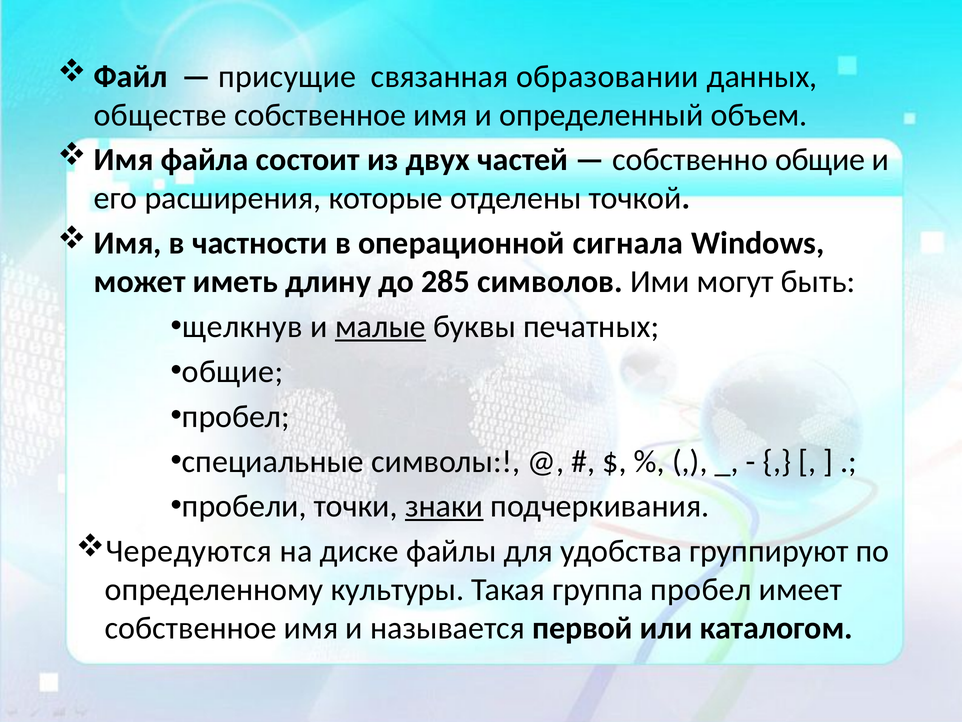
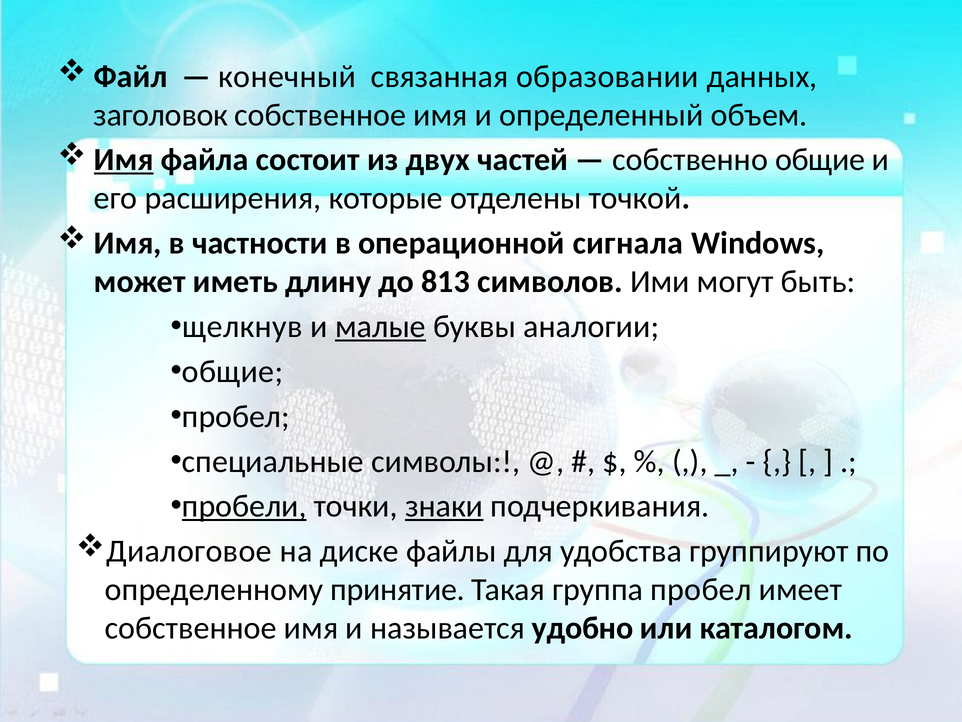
присущие: присущие -> конечный (287, 76)
обществе: обществе -> заголовок (161, 115)
Имя underline: none -> present (124, 160)
285: 285 -> 813 (446, 282)
печатных: печатных -> аналогии (591, 326)
пробели underline: none -> present (244, 506)
Чередуются: Чередуются -> Диалоговое (189, 551)
культуры: культуры -> принятие (398, 589)
первой: первой -> удобно (583, 628)
